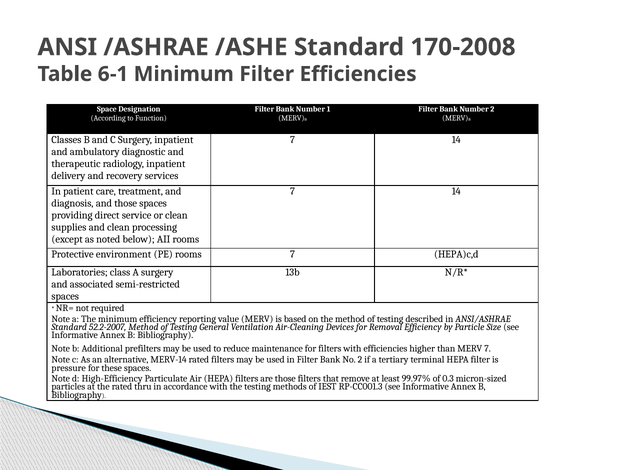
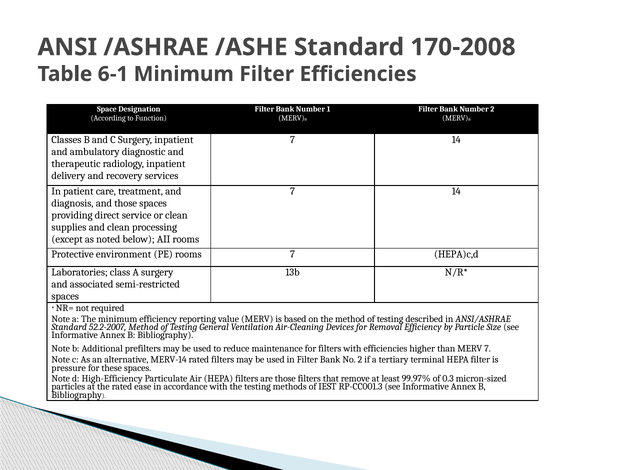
thru: thru -> ease (143, 387)
